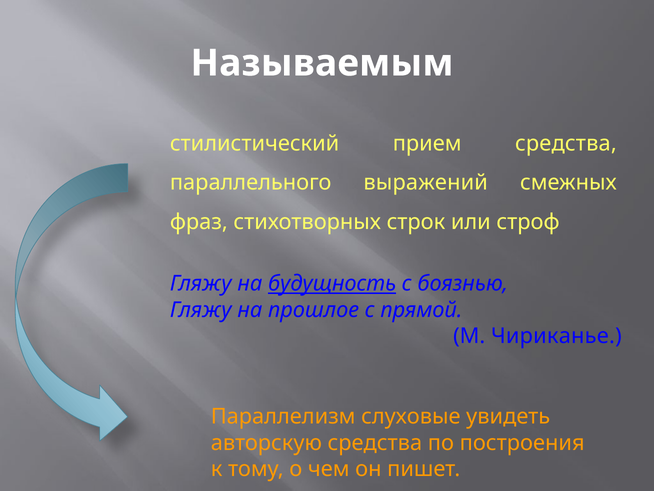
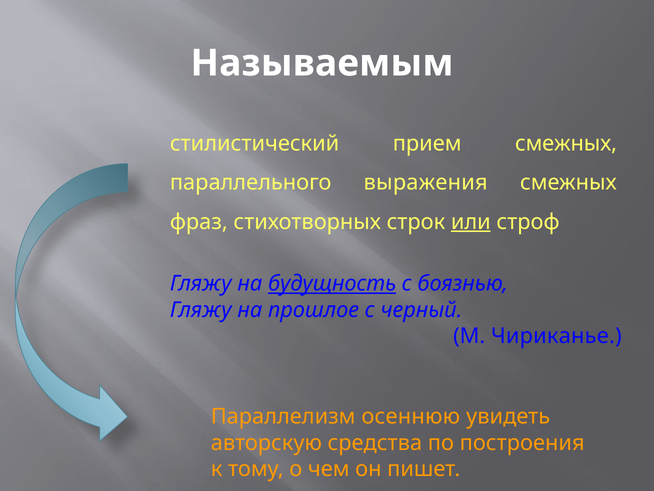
прием средства: средства -> смежных (566, 143)
выражений: выражений -> выражения (426, 183)
или underline: none -> present (471, 222)
прямой: прямой -> черный (421, 310)
слуховые: слуховые -> осеннюю (411, 416)
